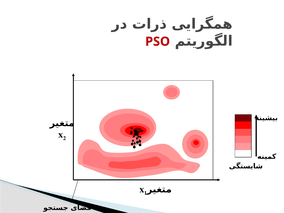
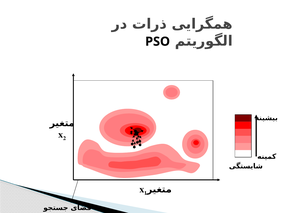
PSO colour: red -> black (158, 42)
